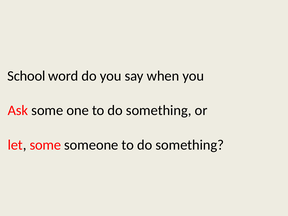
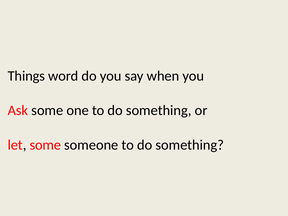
School: School -> Things (26, 76)
